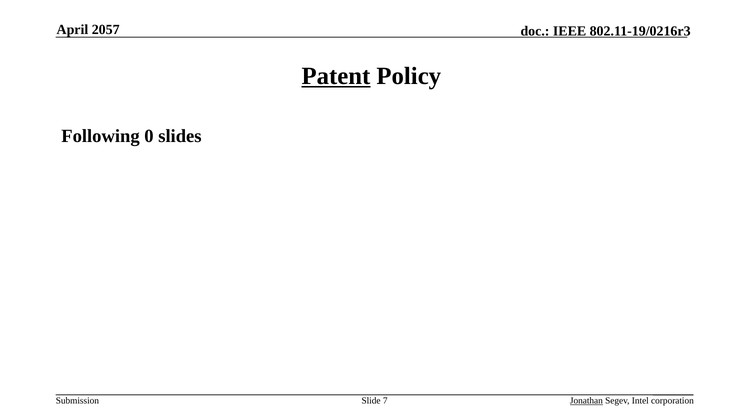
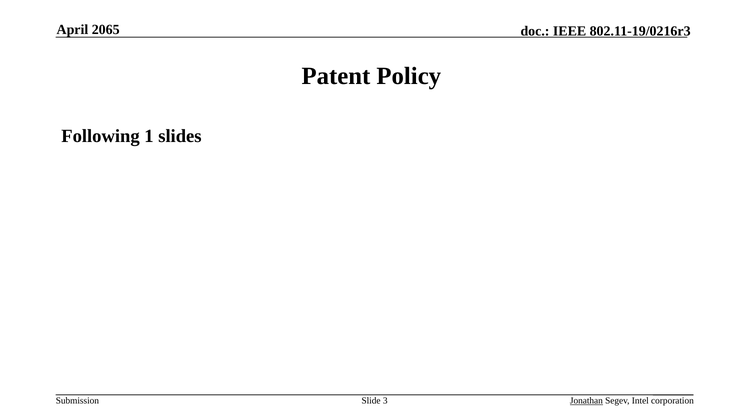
2057: 2057 -> 2065 (106, 30)
Patent underline: present -> none (336, 76)
0: 0 -> 1 (149, 136)
7: 7 -> 3 (385, 401)
